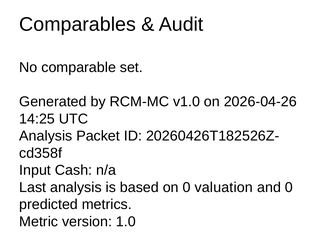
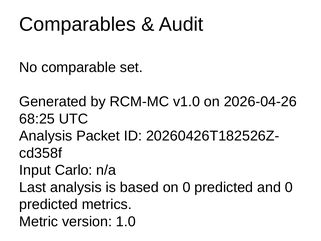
14:25: 14:25 -> 68:25 (37, 119)
Cash: Cash -> Carlo (74, 170)
on 0 valuation: valuation -> predicted (224, 187)
